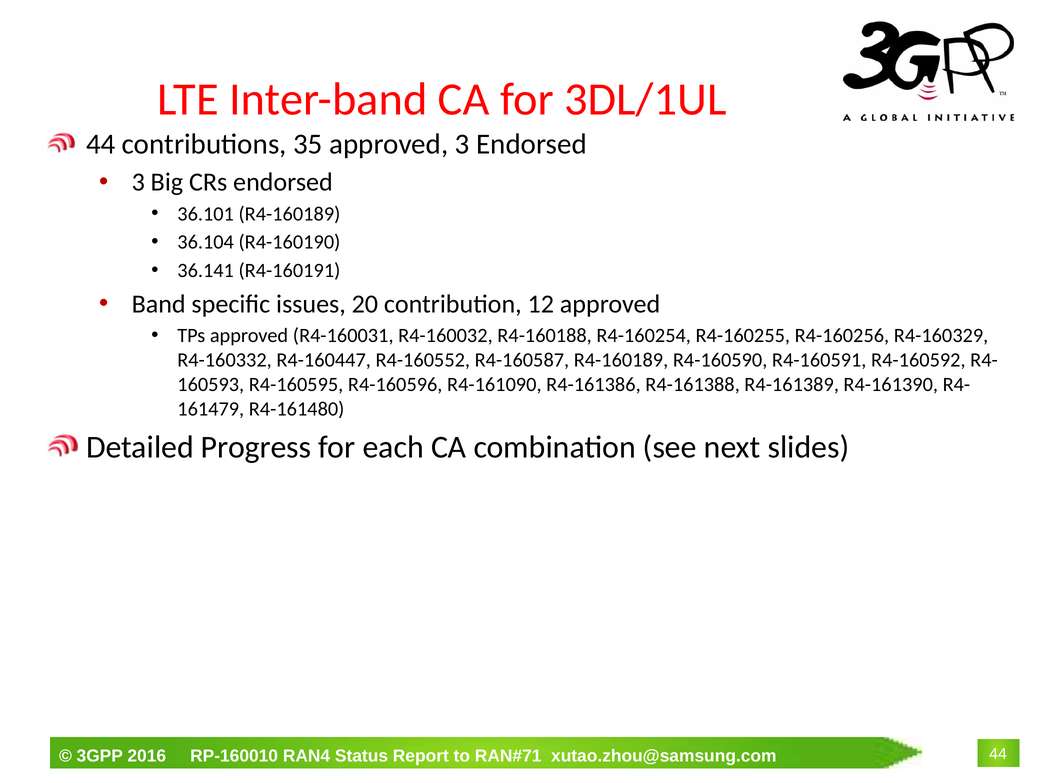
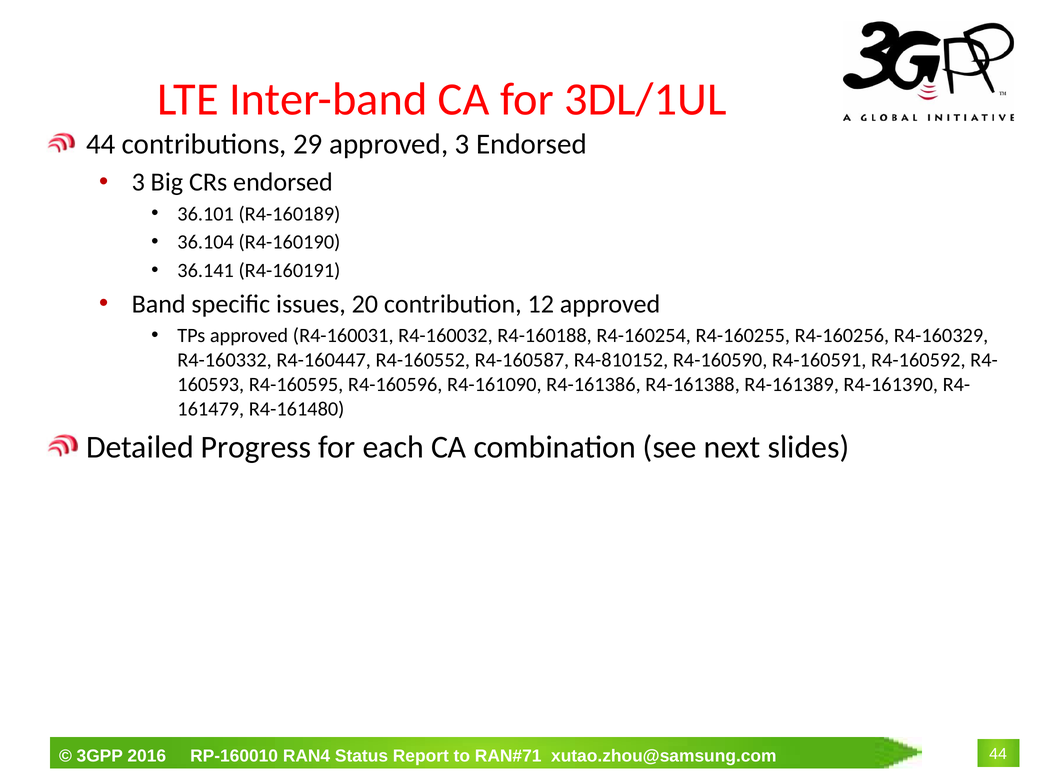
35: 35 -> 29 (308, 144)
R4-160587 R4-160189: R4-160189 -> R4-810152 (621, 360)
